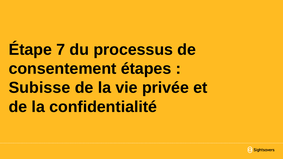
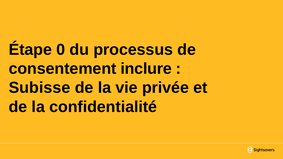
7: 7 -> 0 (61, 50)
étapes: étapes -> inclure (146, 69)
